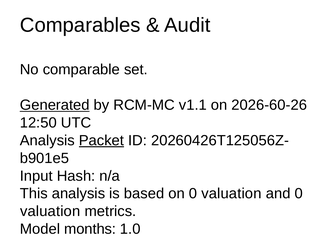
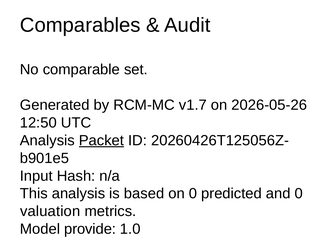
Generated underline: present -> none (55, 105)
v1.1: v1.1 -> v1.7 (193, 105)
2026-60-26: 2026-60-26 -> 2026-05-26 (269, 105)
on 0 valuation: valuation -> predicted (231, 194)
months: months -> provide (90, 229)
